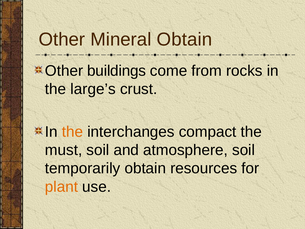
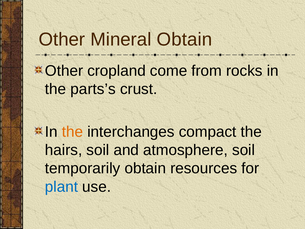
buildings: buildings -> cropland (117, 71)
large’s: large’s -> parts’s (93, 89)
must: must -> hairs (64, 150)
plant colour: orange -> blue (62, 187)
